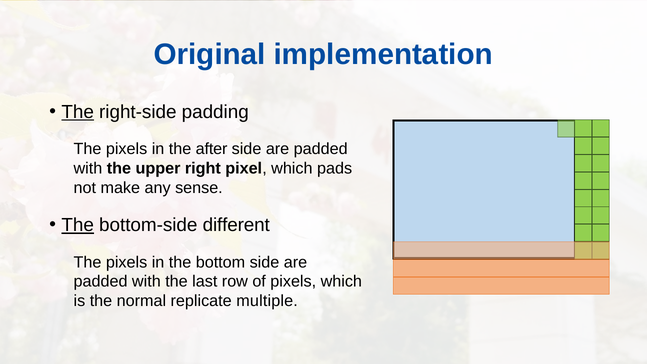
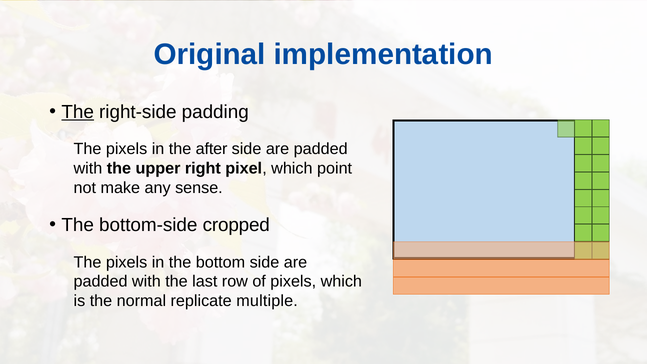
pads: pads -> point (335, 168)
The underline: present -> none (78, 225)
different: different -> cropped (236, 225)
